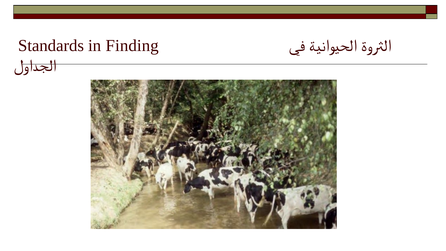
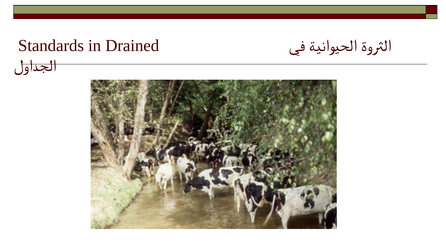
Finding: Finding -> Drained (132, 46)
